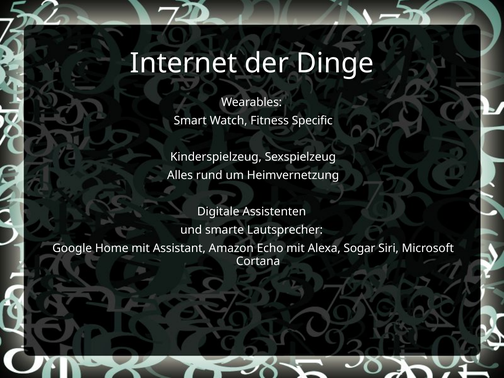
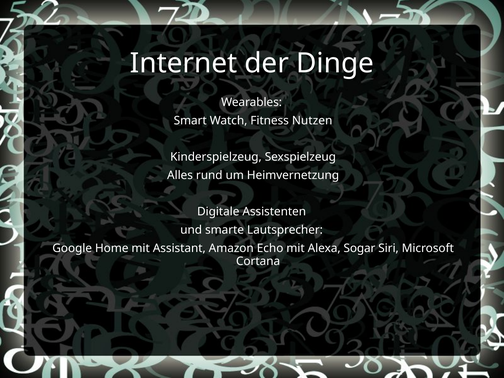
Specific: Specific -> Nutzen (312, 121)
